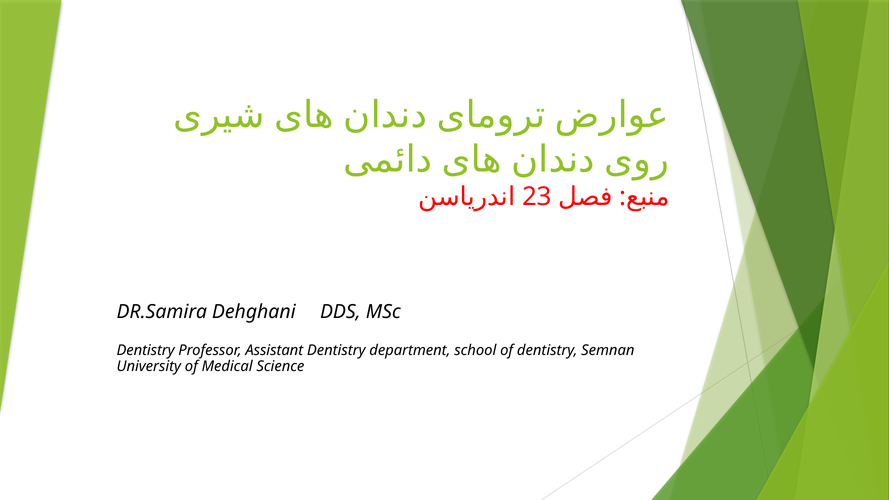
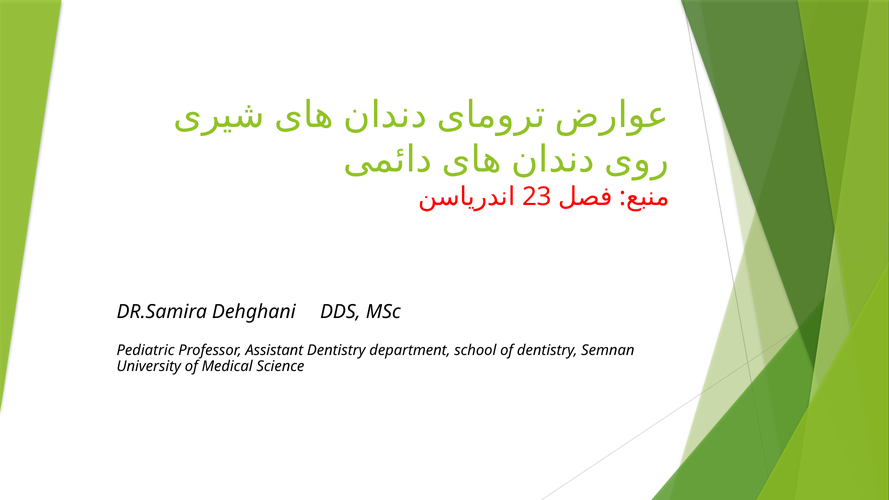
Dentistry: Dentistry -> Pediatric (146, 351)
